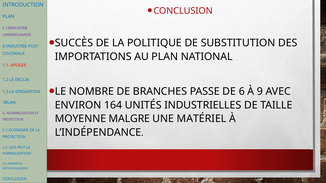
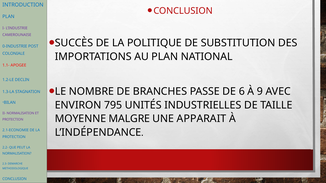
164: 164 -> 795 (113, 105)
MATÉRIEL: MATÉRIEL -> APPARAIT (202, 119)
